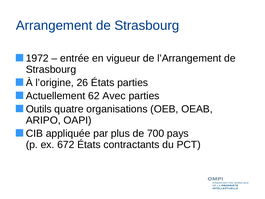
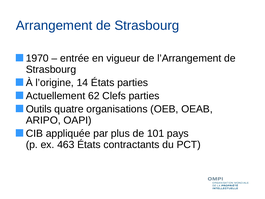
1972: 1972 -> 1970 (37, 58)
26: 26 -> 14 (82, 83)
Avec: Avec -> Clefs (114, 96)
700: 700 -> 101 (156, 133)
672: 672 -> 463 (66, 144)
